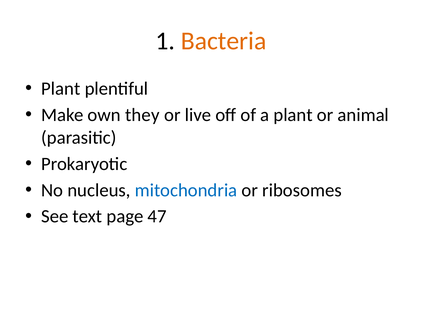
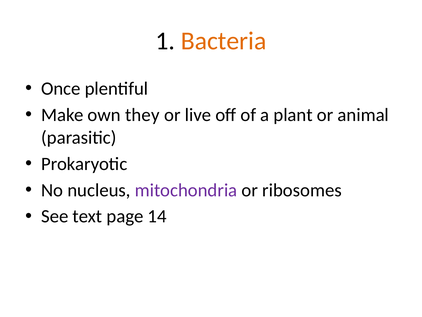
Plant: Plant -> Once (61, 89)
mitochondria colour: blue -> purple (186, 190)
47: 47 -> 14 (157, 216)
